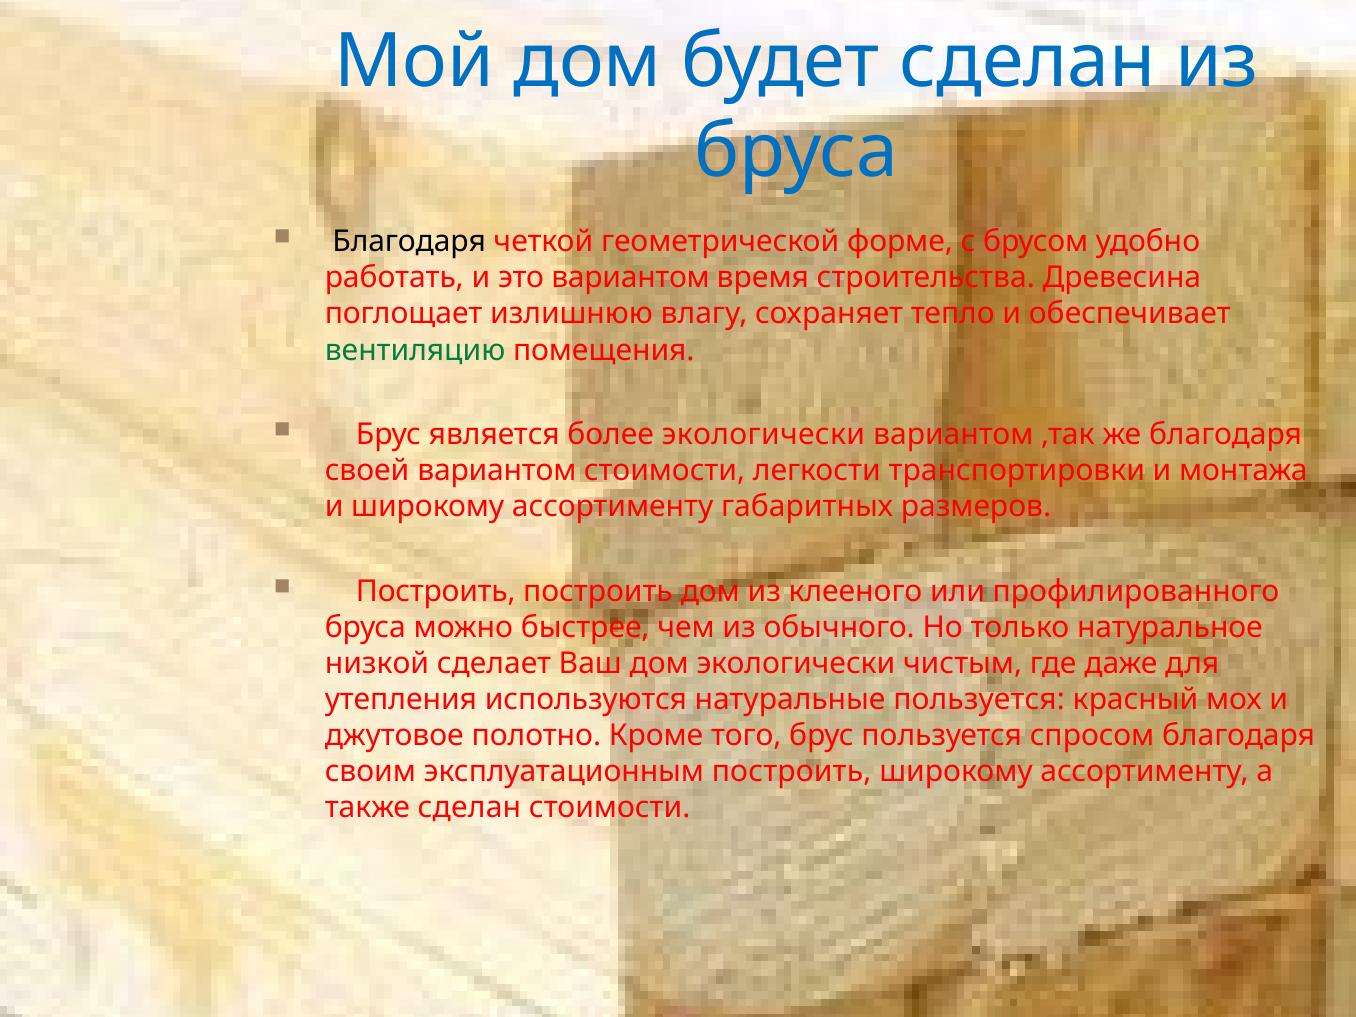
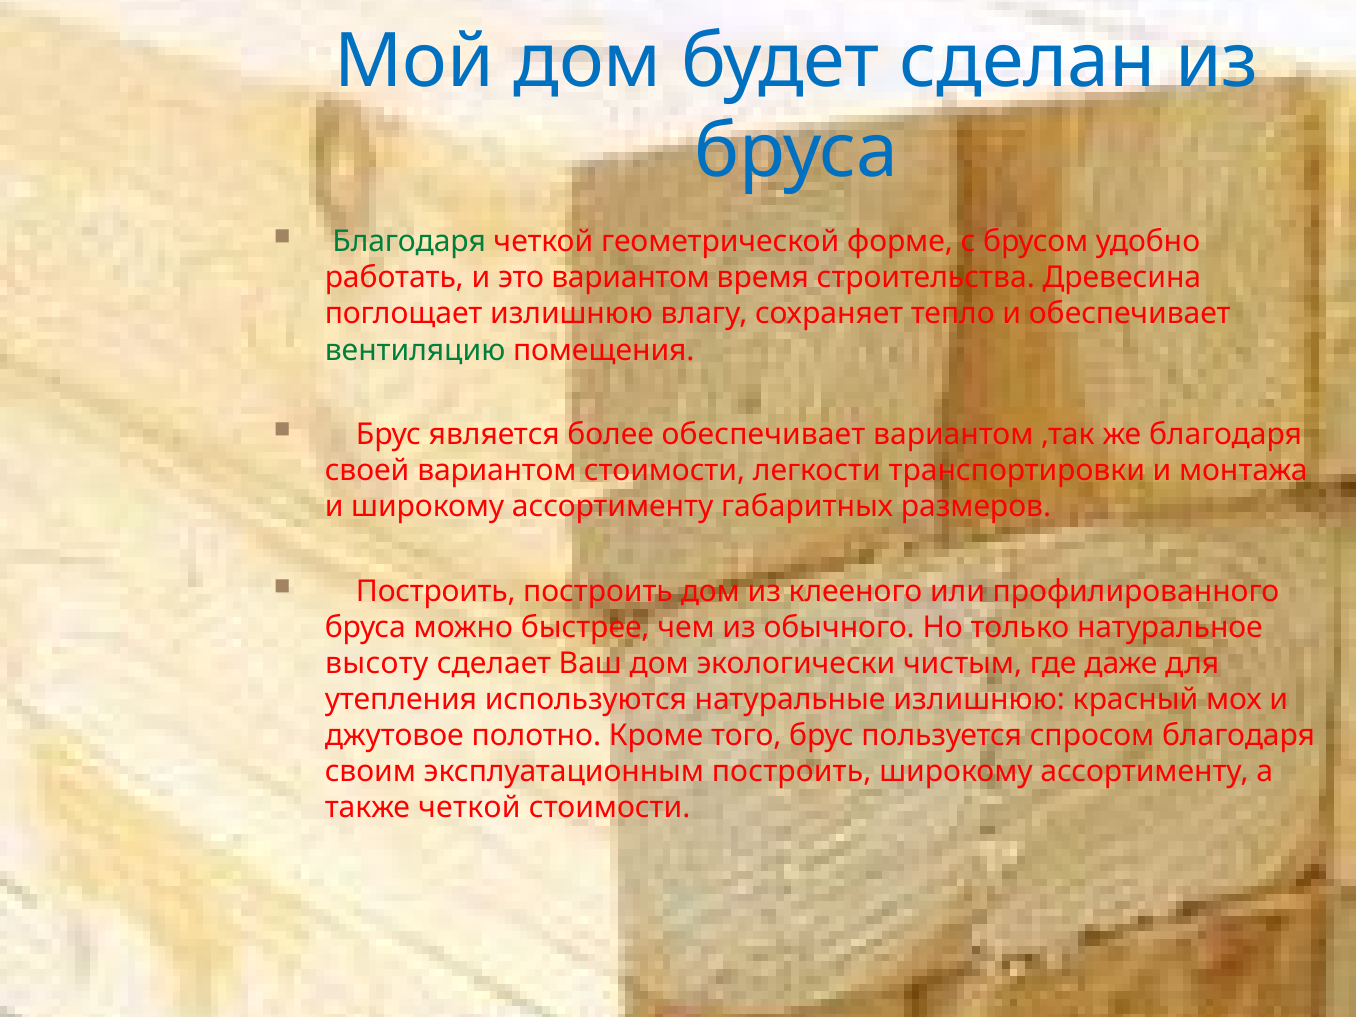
Благодаря colour: black -> green (409, 242)
более экологически: экологически -> обеспечивает (764, 434)
низкой: низкой -> высоту (377, 663)
натуральные пользуется: пользуется -> излишнюю (979, 700)
также сделан: сделан -> четкой (469, 808)
